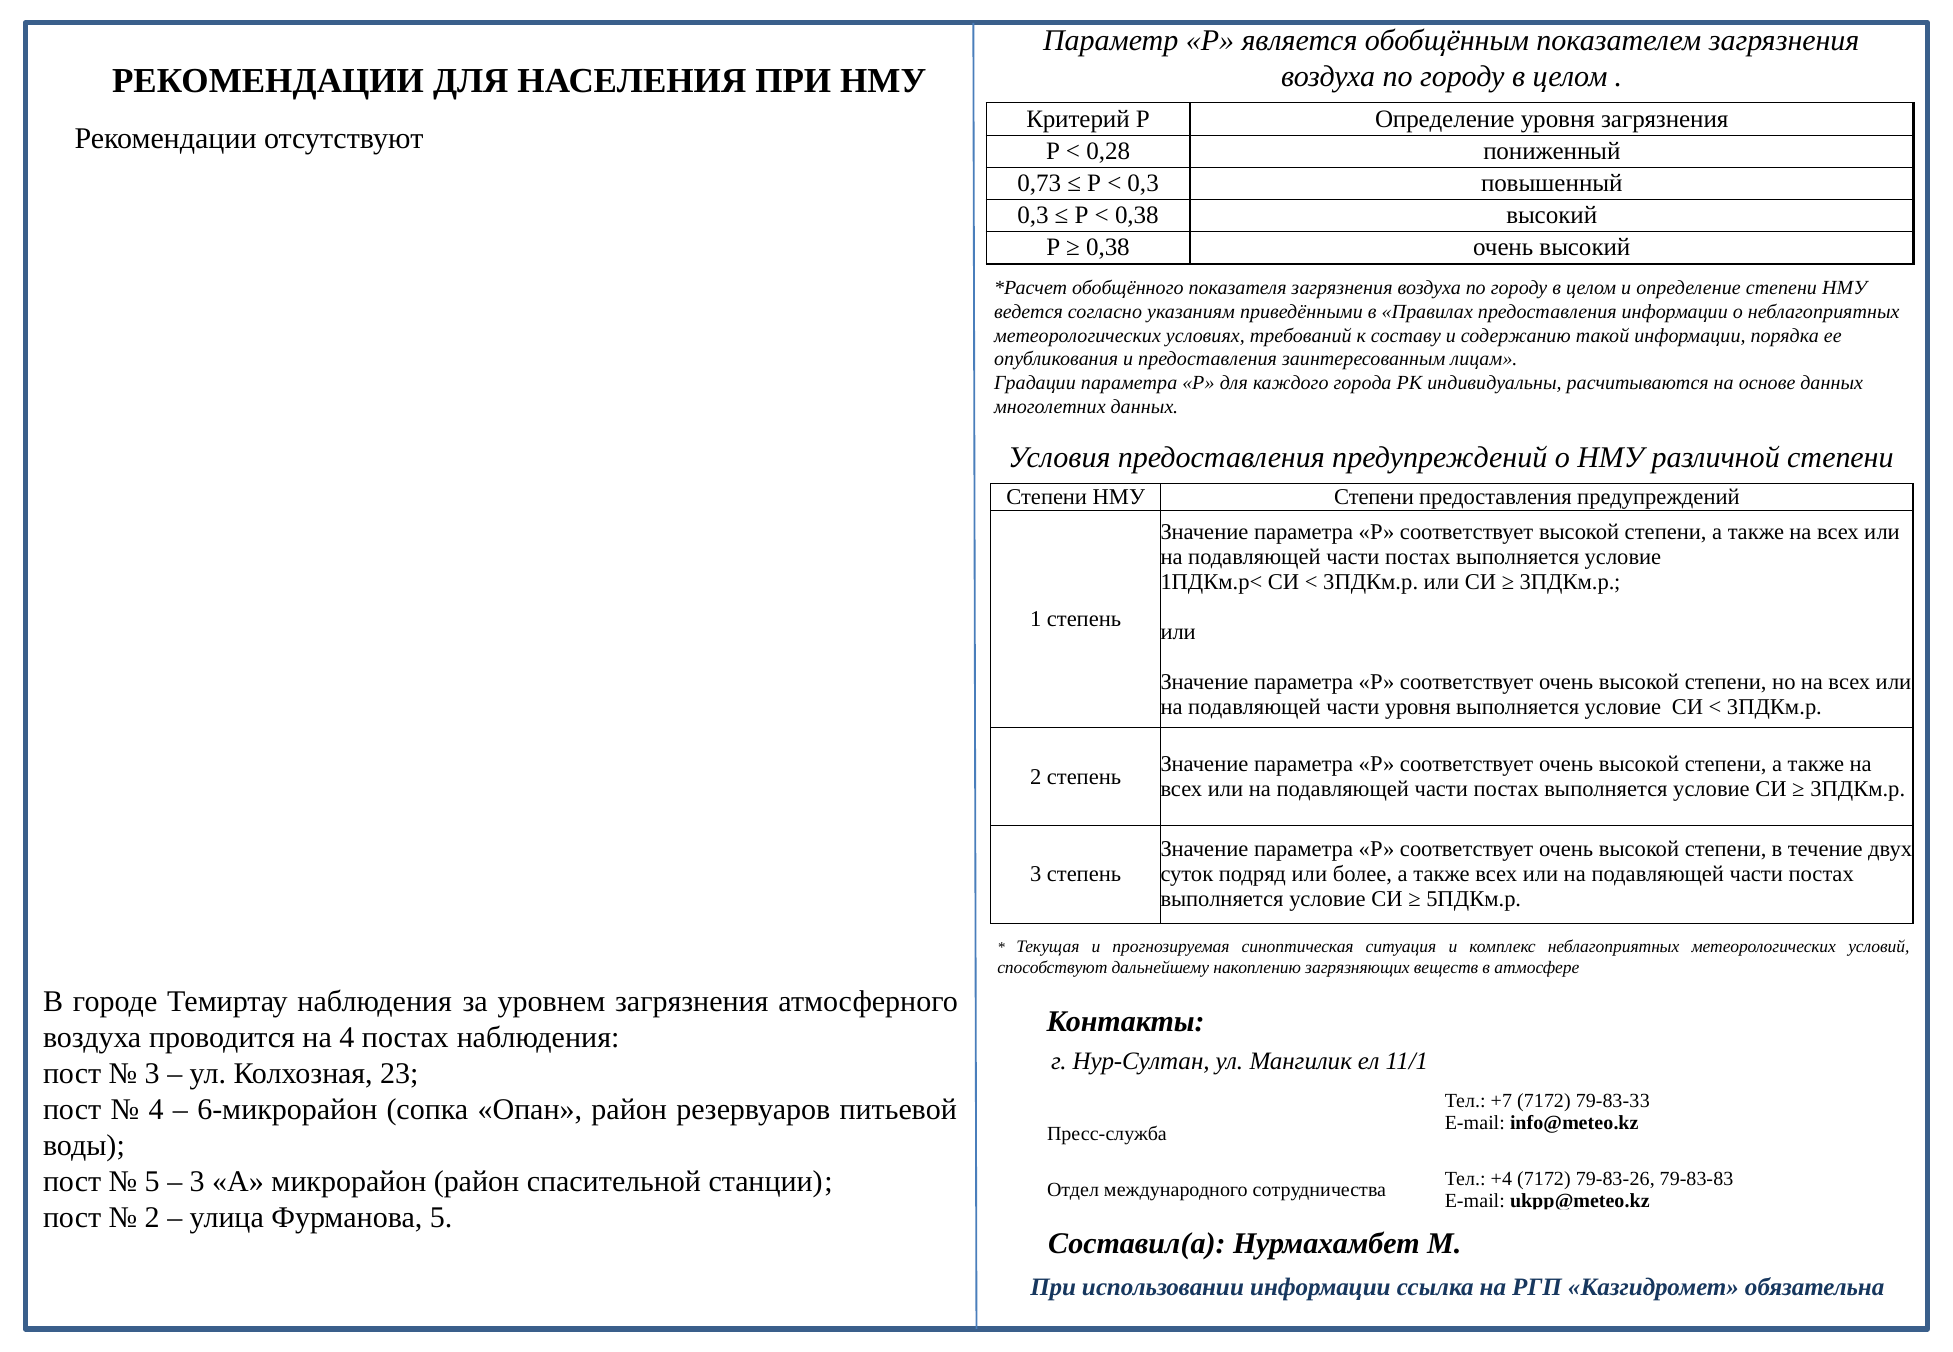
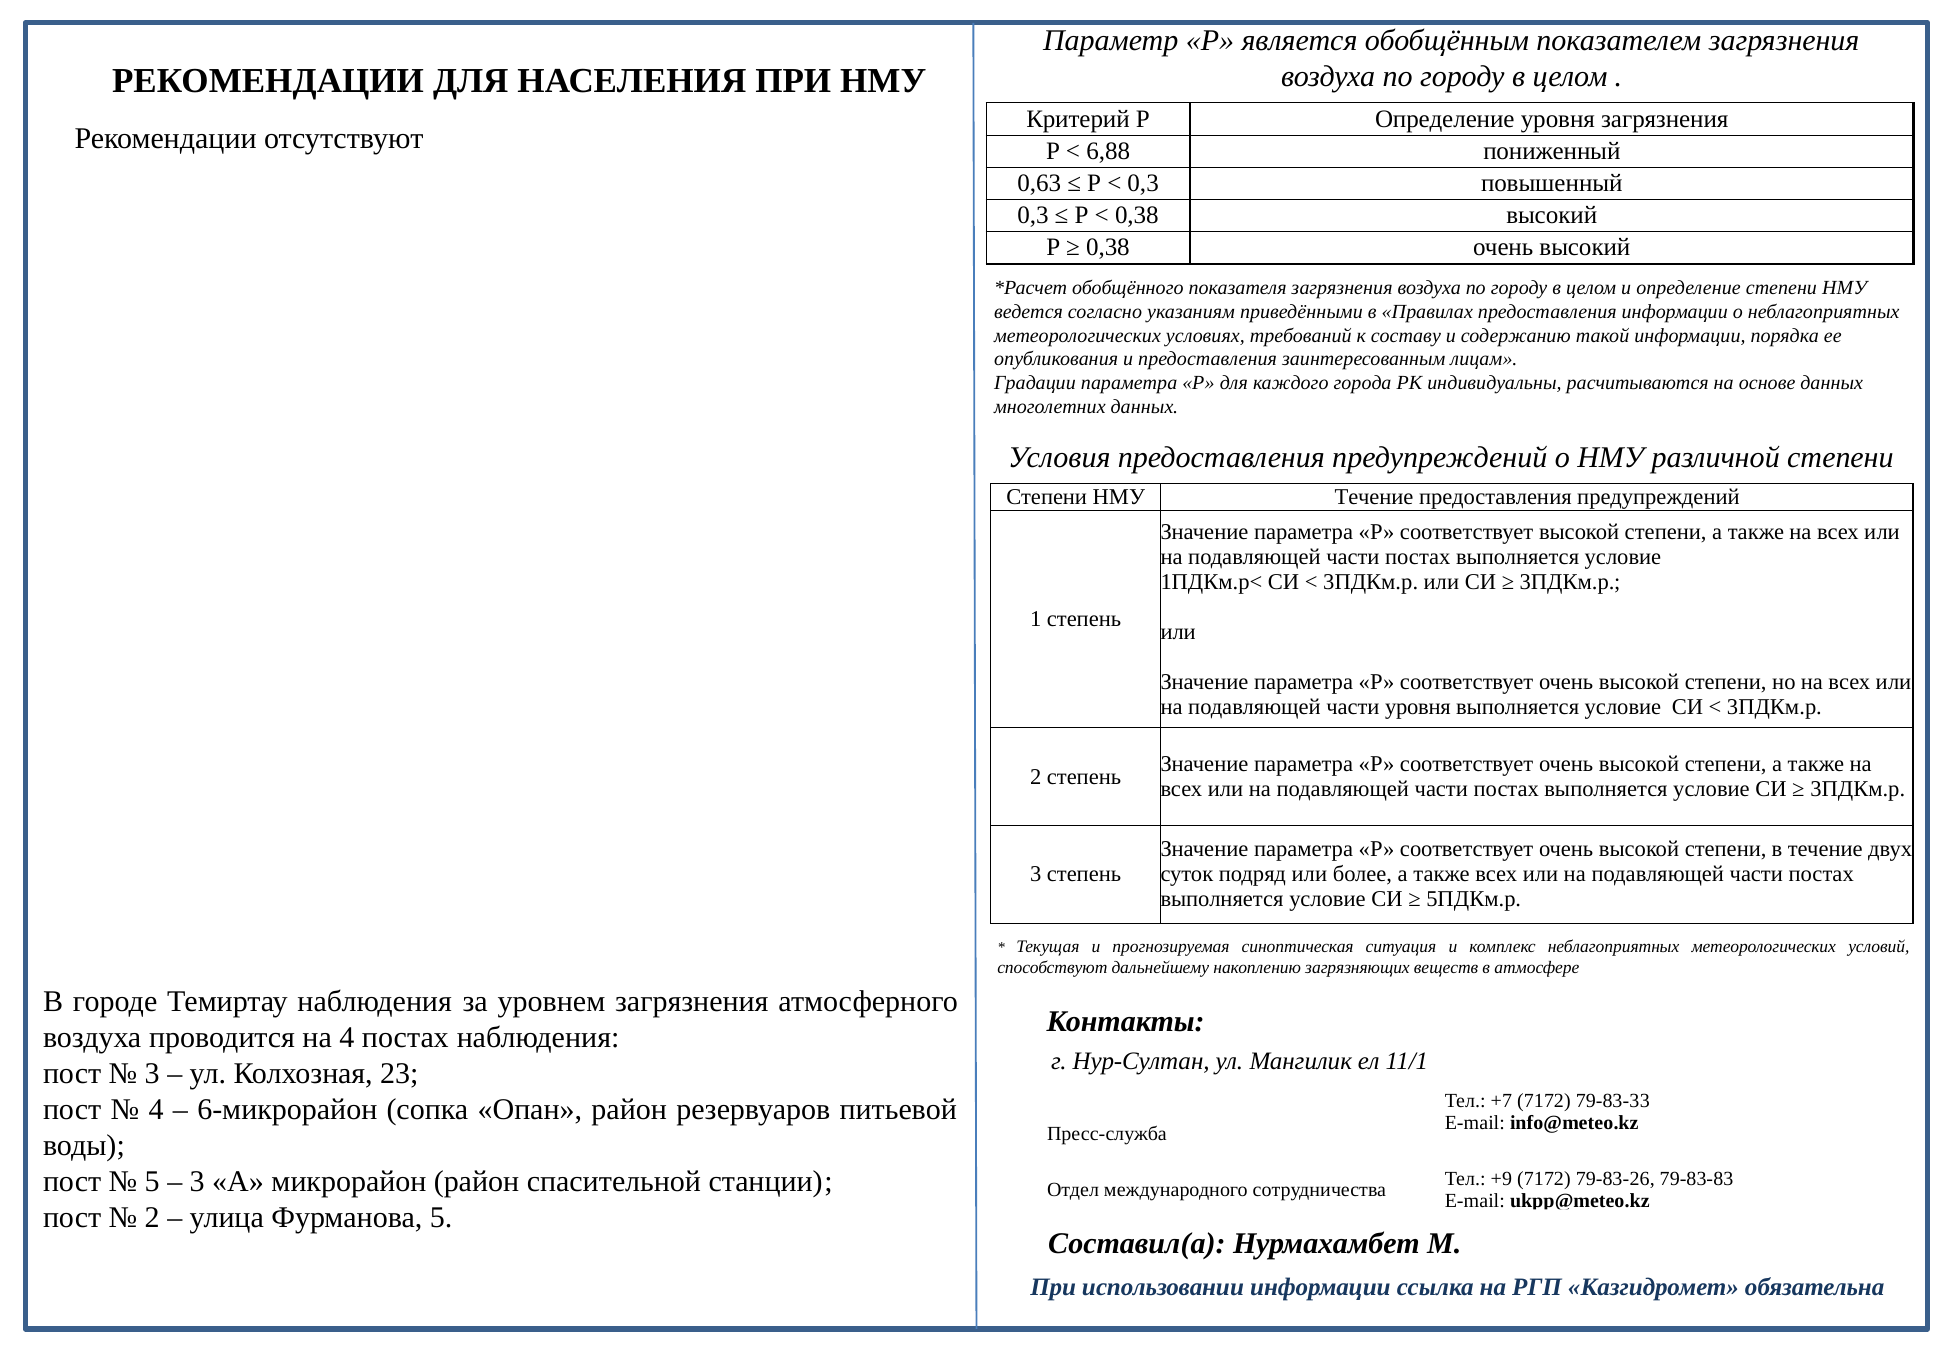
0,28: 0,28 -> 6,88 (1108, 151)
0,73: 0,73 -> 0,63 (1039, 183)
НМУ Степени: Степени -> Течение (1374, 497)
+4: +4 -> +9 (1501, 1179)
